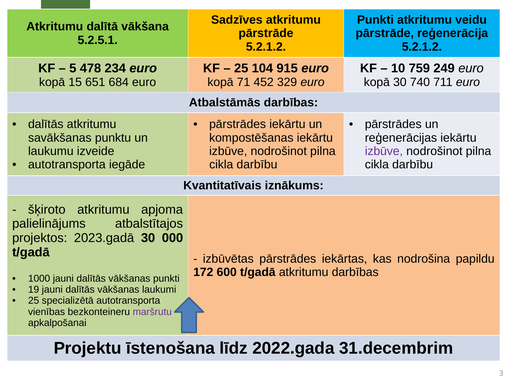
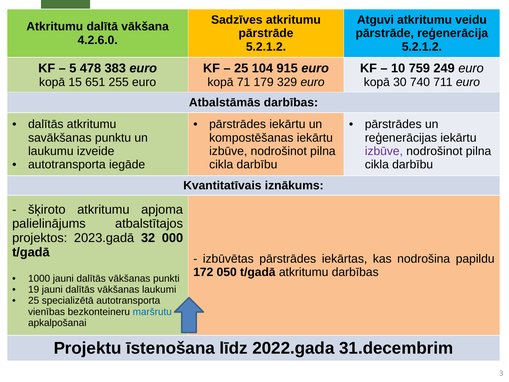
Punkti: Punkti -> Atguvi (375, 20)
5.2.5.1: 5.2.5.1 -> 4.2.6.0 (98, 40)
234: 234 -> 383 (115, 68)
684: 684 -> 255 (119, 82)
452: 452 -> 179 (264, 82)
2023.gadā 30: 30 -> 32 (148, 238)
600: 600 -> 050 (227, 272)
maršrutu colour: purple -> blue (152, 312)
